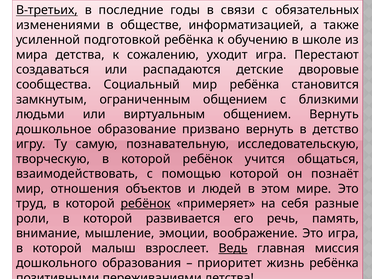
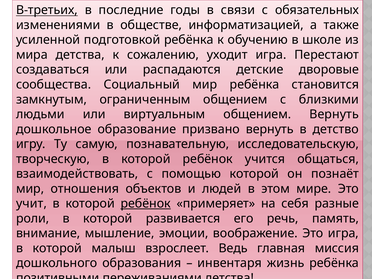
труд: труд -> учит (31, 204)
Ведь underline: present -> none (233, 248)
приоритет: приоритет -> инвентаря (230, 263)
